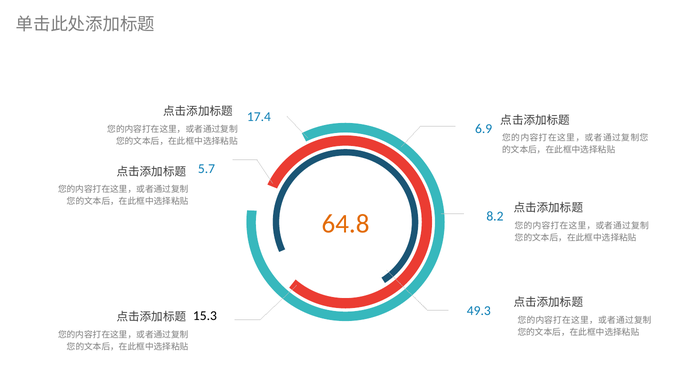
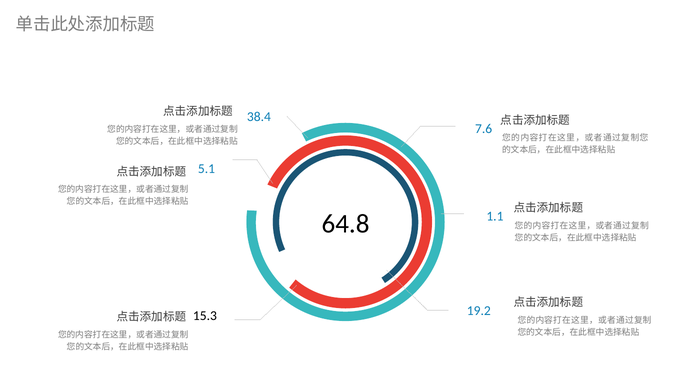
17.4: 17.4 -> 38.4 (259, 117)
6.9: 6.9 -> 7.6 (484, 129)
5.7: 5.7 -> 5.1 (206, 169)
8.2: 8.2 -> 1.1 (495, 216)
64.8 colour: orange -> black (346, 224)
49.3: 49.3 -> 19.2 (479, 311)
